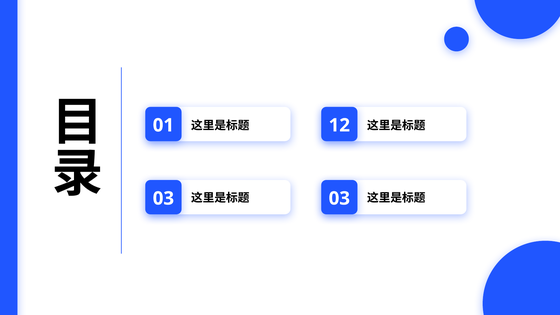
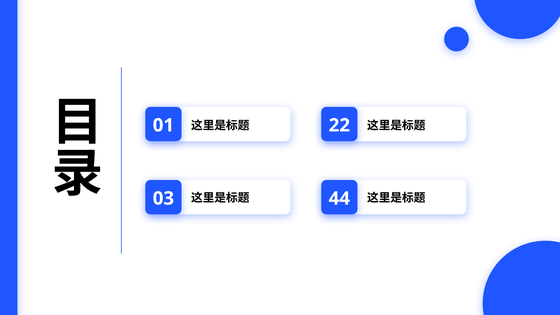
12: 12 -> 22 (339, 125)
03: 03 -> 44 (339, 198)
